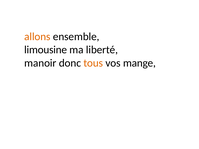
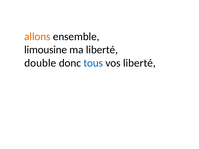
manoir: manoir -> double (40, 63)
tous colour: orange -> blue (93, 63)
vos mange: mange -> liberté (139, 63)
